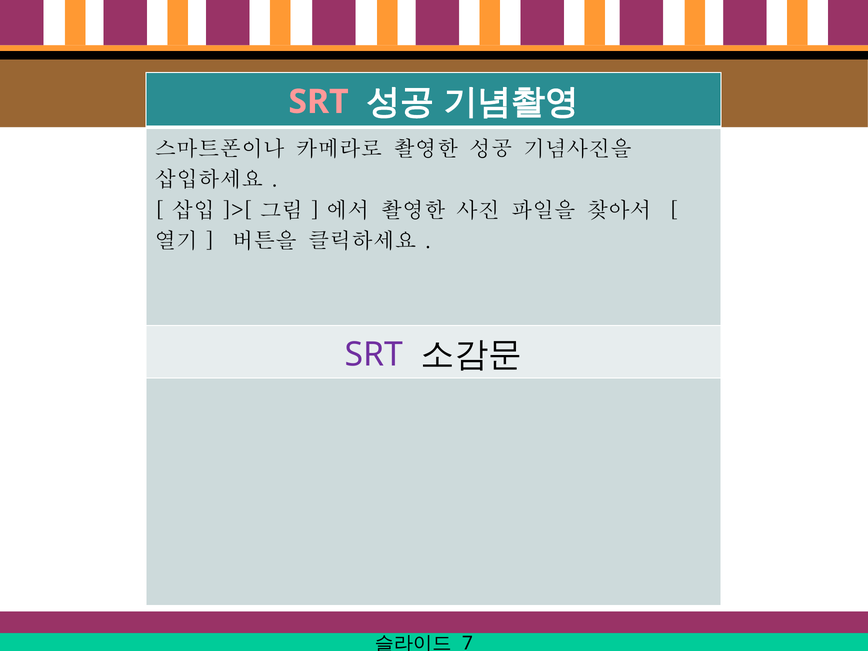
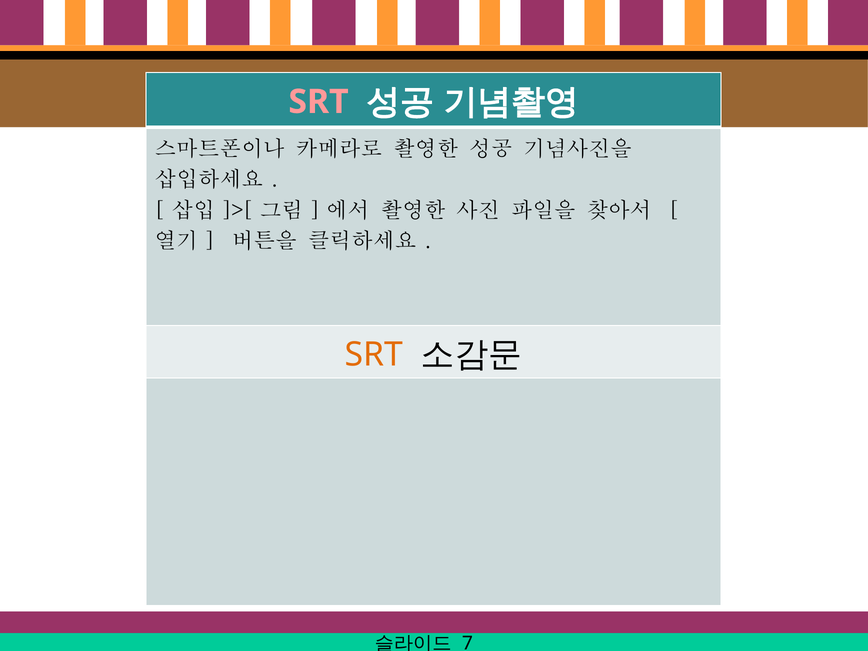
SRT colour: purple -> orange (374, 355)
